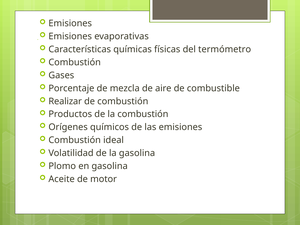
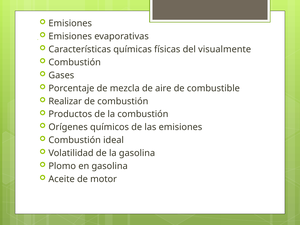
termómetro: termómetro -> visualmente (225, 49)
